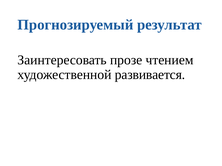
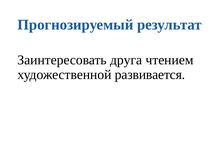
прозе: прозе -> друга (126, 60)
